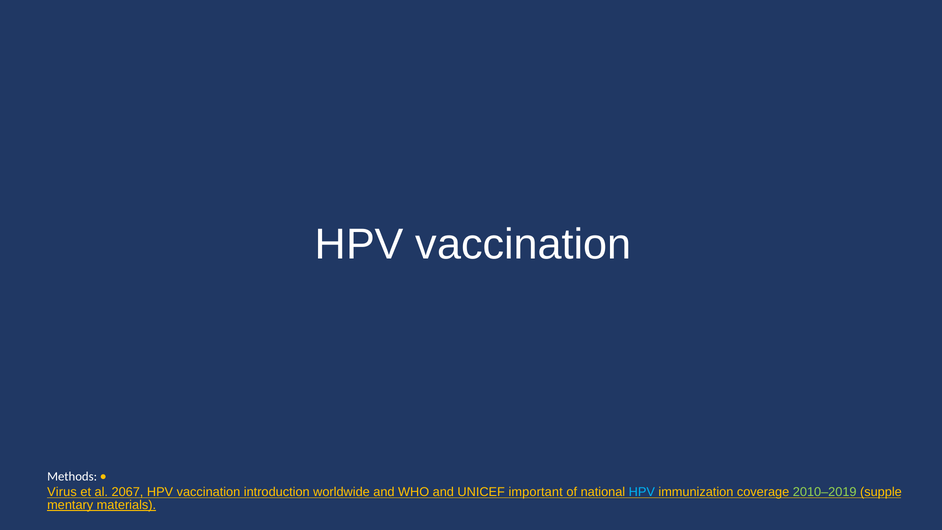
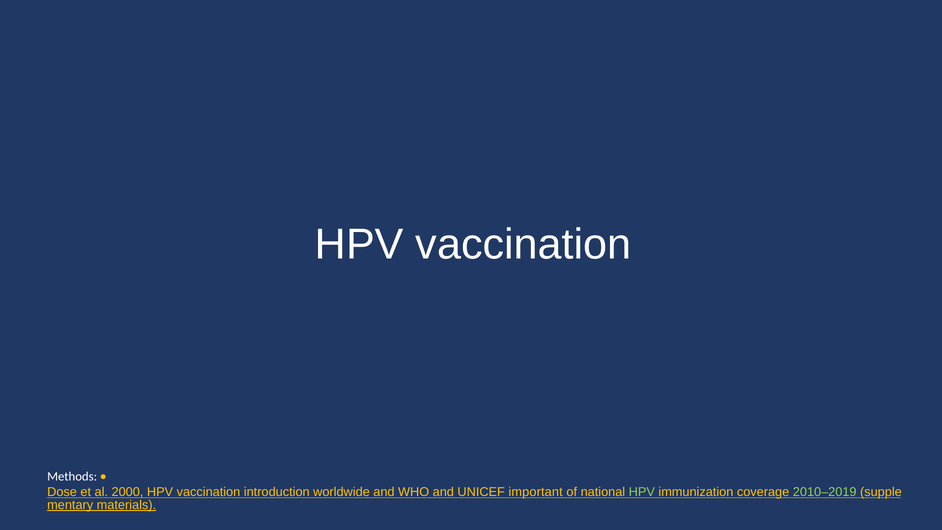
Virus: Virus -> Dose (62, 492)
2067: 2067 -> 2000 (127, 492)
HPV colour: light blue -> light green (642, 492)
